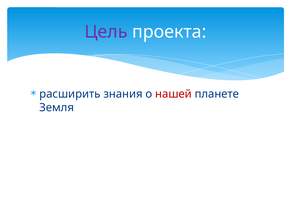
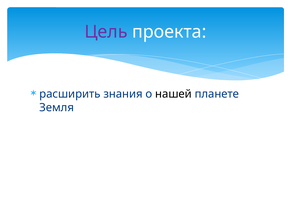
нашей colour: red -> black (173, 94)
